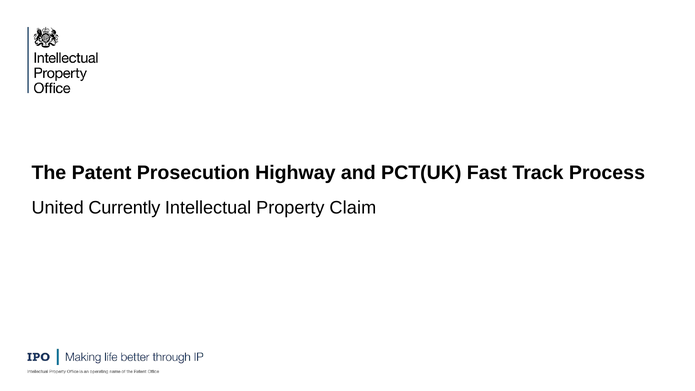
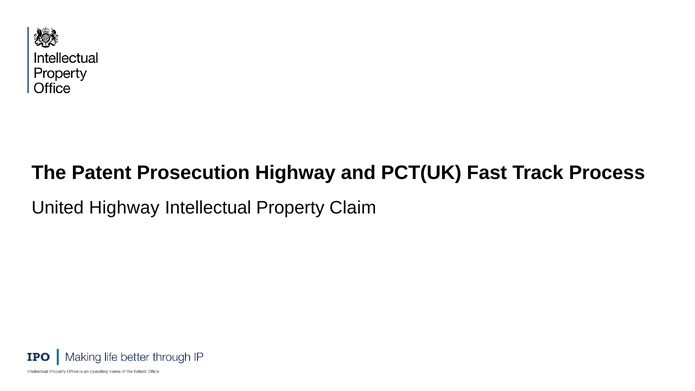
United Currently: Currently -> Highway (124, 208)
